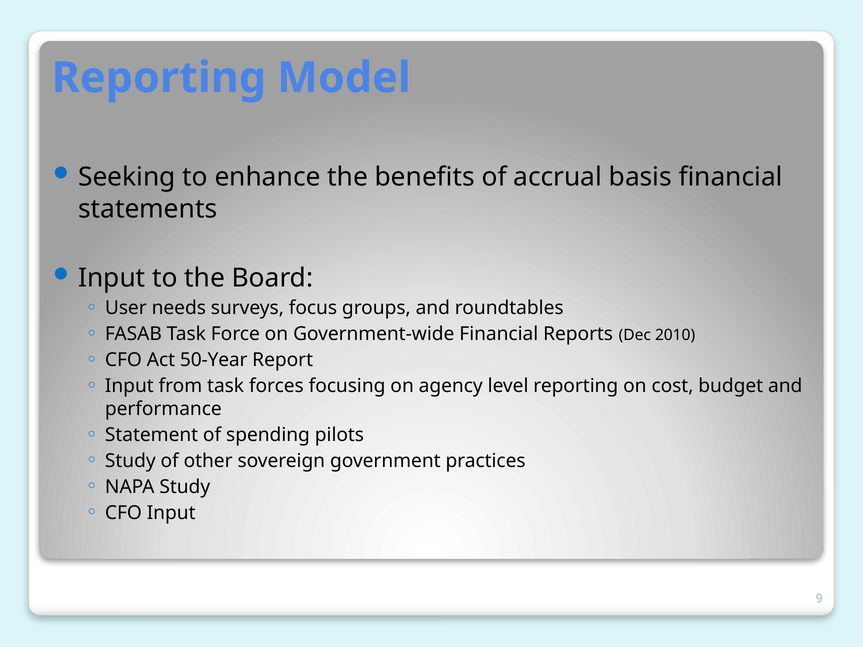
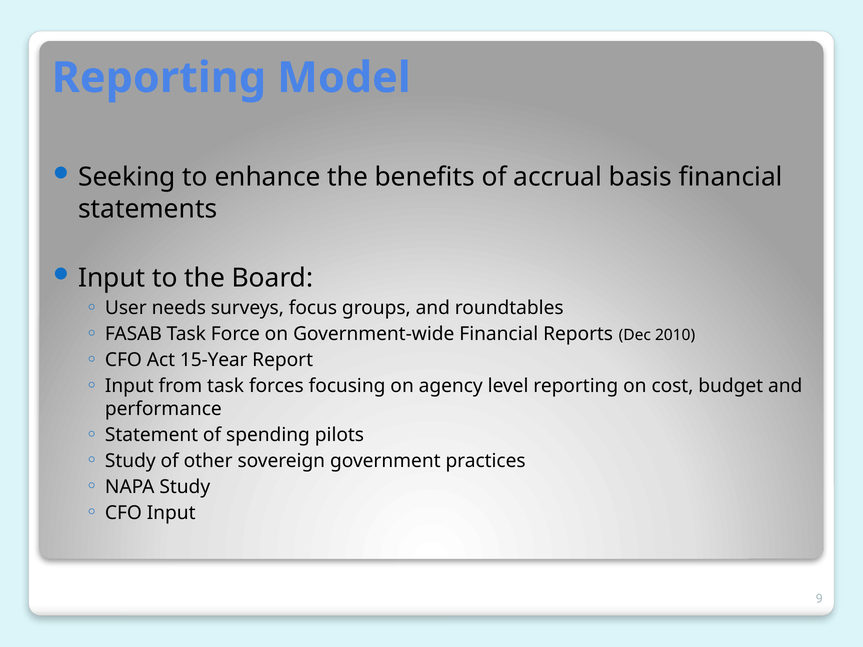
50-Year: 50-Year -> 15-Year (214, 360)
